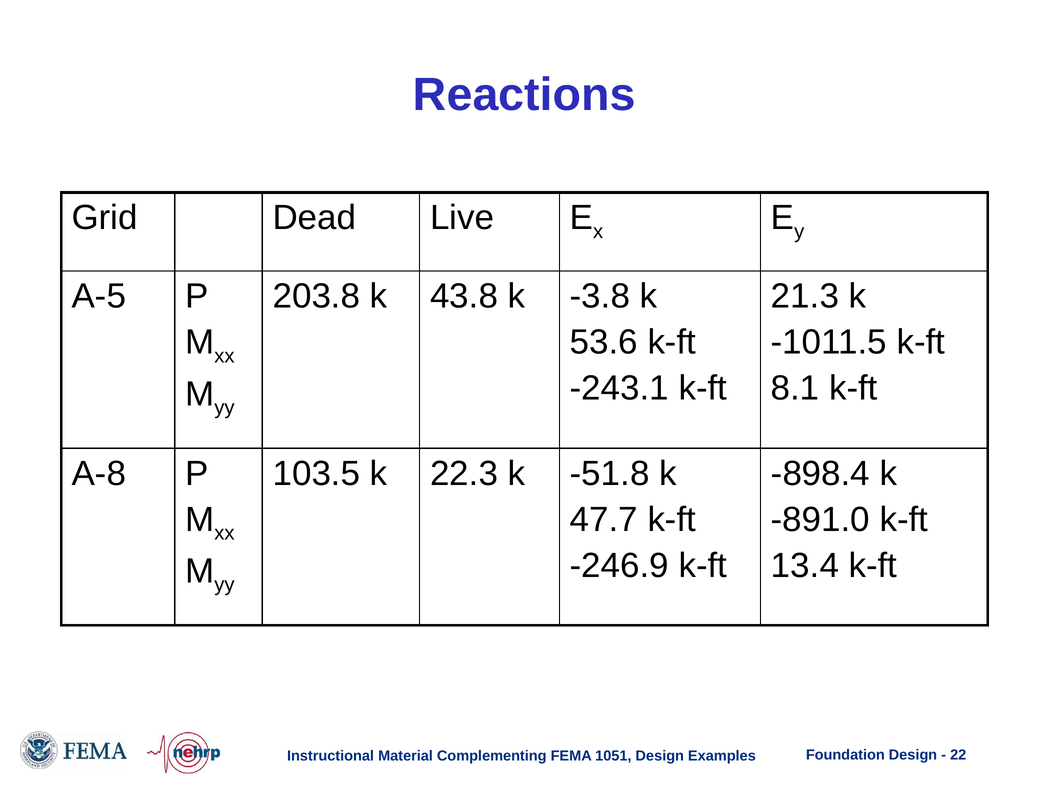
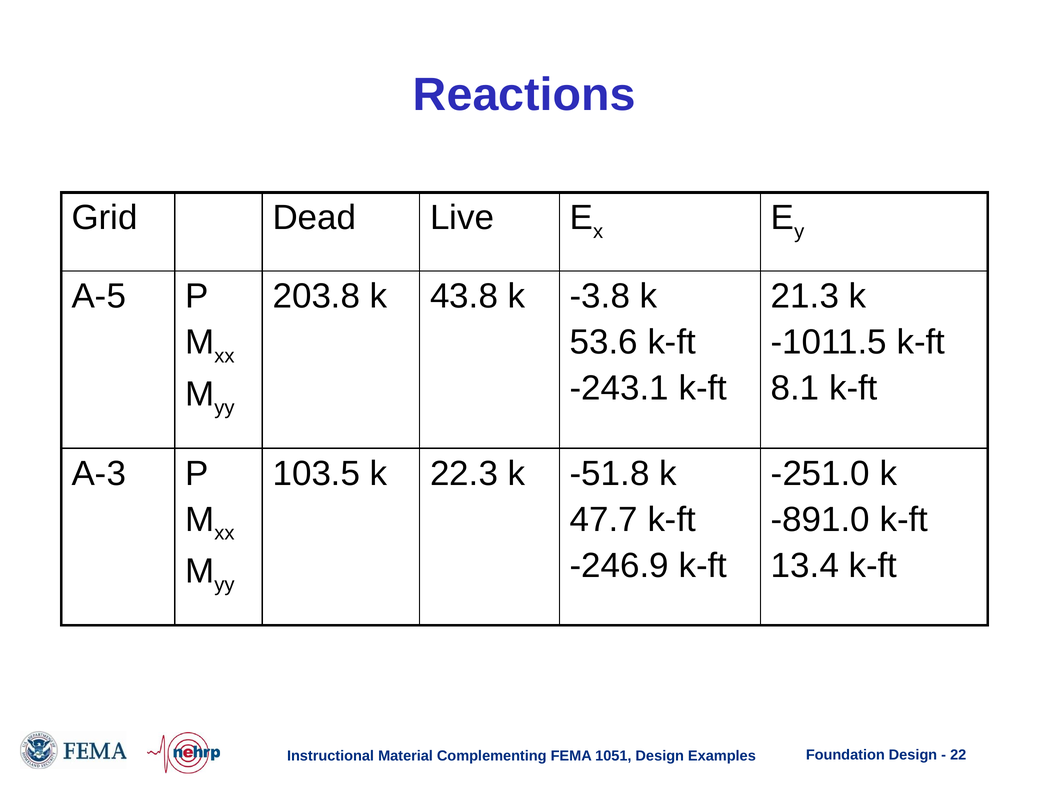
A-8: A-8 -> A-3 (99, 473)
-898.4: -898.4 -> -251.0 (820, 473)
